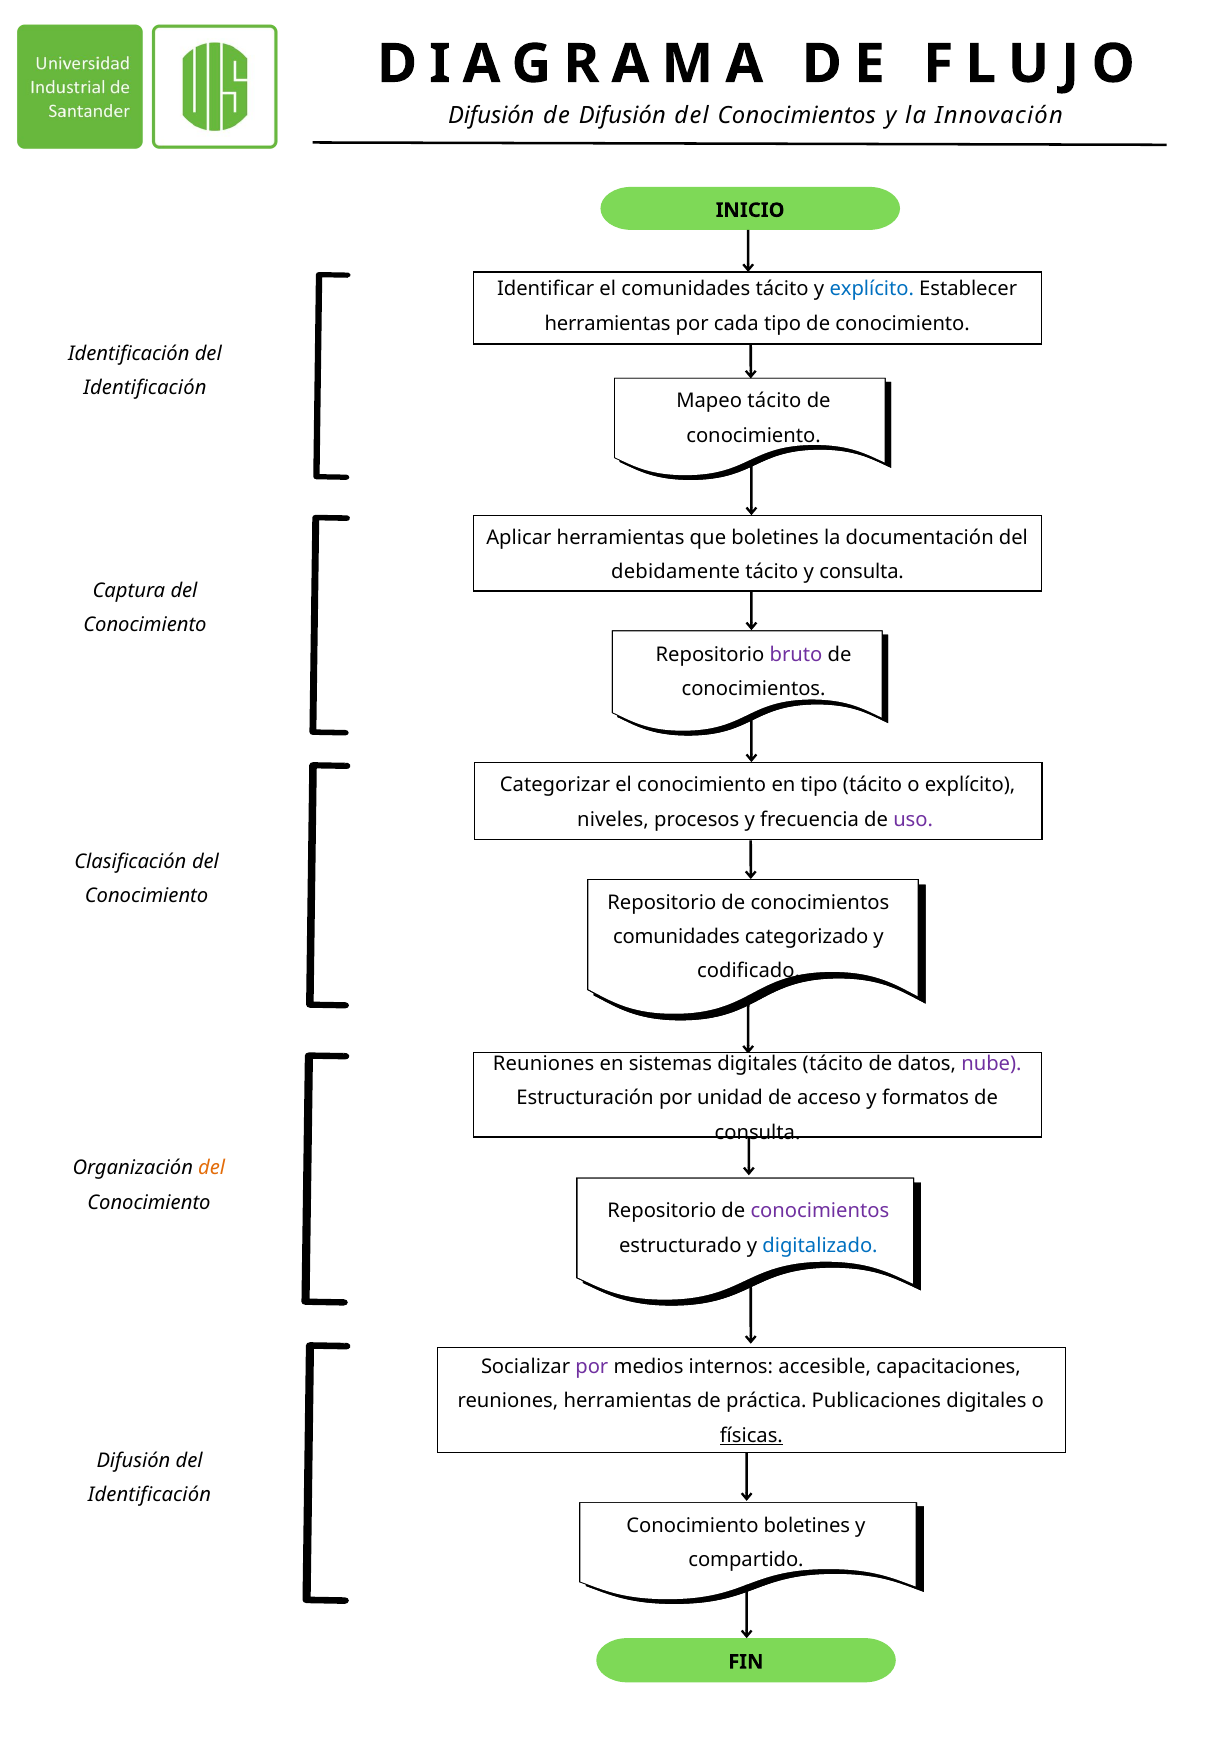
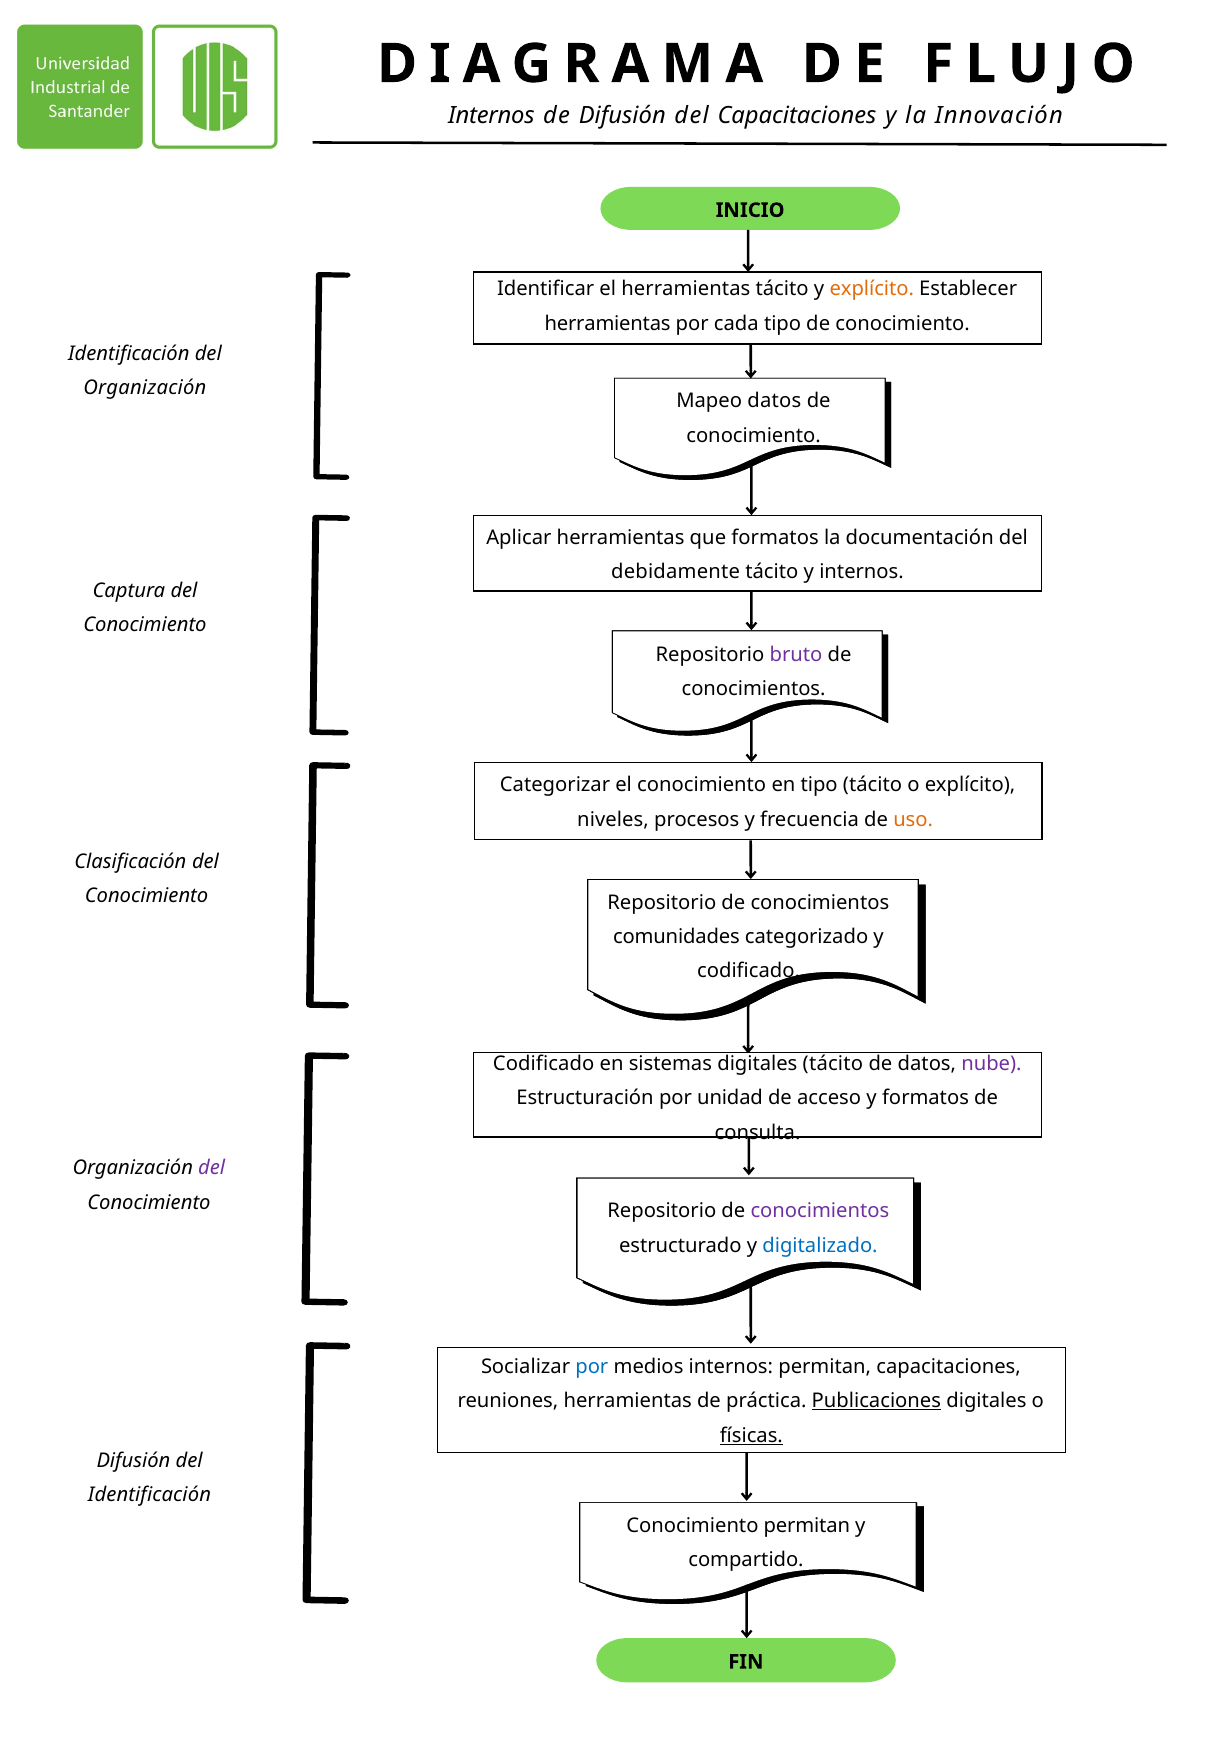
Difusión: Difusión -> Internos (491, 116)
del Conocimientos: Conocimientos -> Capacitaciones (797, 116)
el comunidades: comunidades -> herramientas (686, 289)
explícito colour: blue -> orange (872, 289)
Identificación: Identificación -> Organización (145, 388)
Mapeo tácito: tácito -> datos (774, 401)
que boletines: boletines -> formatos (775, 538)
y consulta: consulta -> internos (862, 572)
uso colour: purple -> orange (913, 820)
Reuniones: Reuniones -> Codificado (544, 1064)
del colour: orange -> purple (212, 1169)
por colour: purple -> blue (592, 1367)
internos accesible: accesible -> permitan (825, 1367)
Publicaciones underline: none -> present (876, 1401)
Conocimiento boletines: boletines -> permitan (807, 1526)
